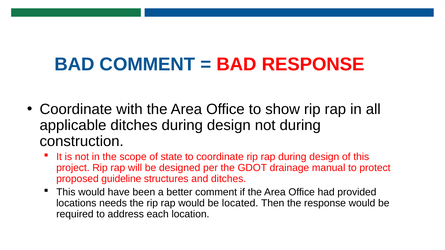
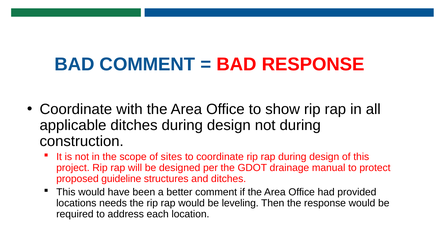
state: state -> sites (171, 157)
located: located -> leveling (240, 204)
